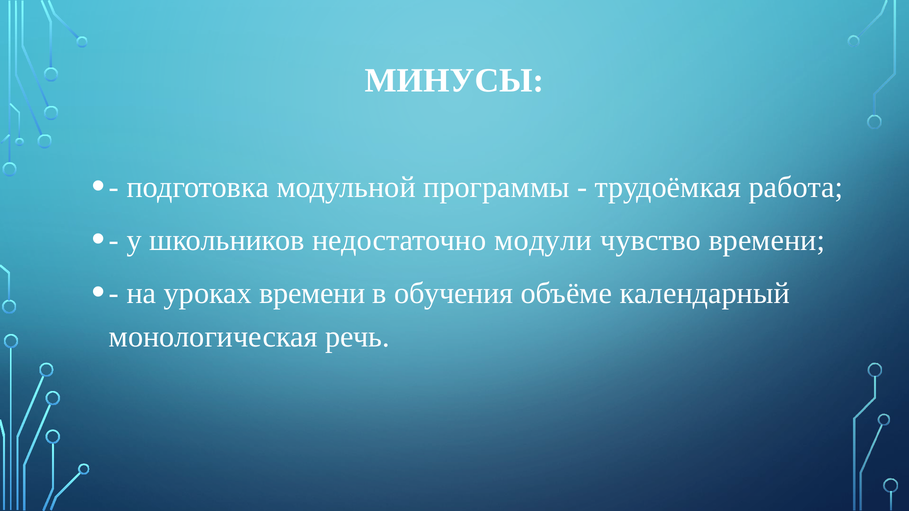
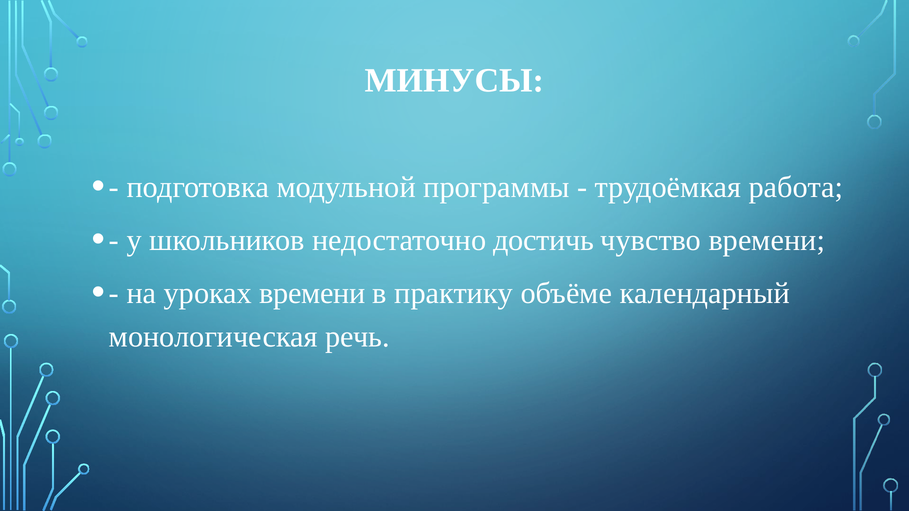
модули: модули -> достичь (544, 240)
обучения: обучения -> практику (454, 294)
